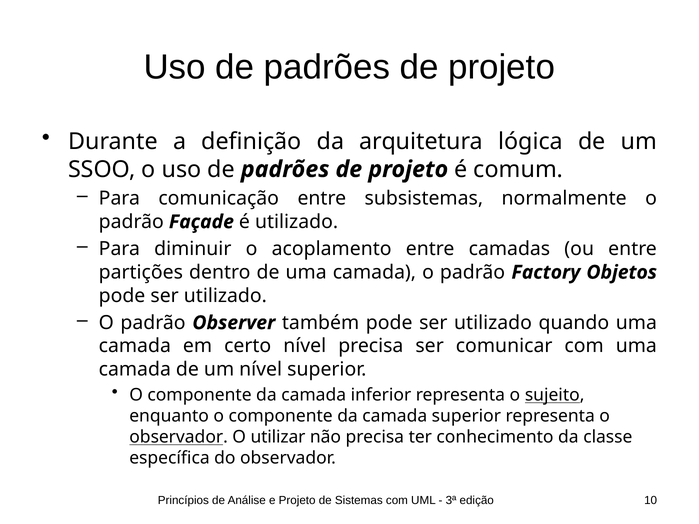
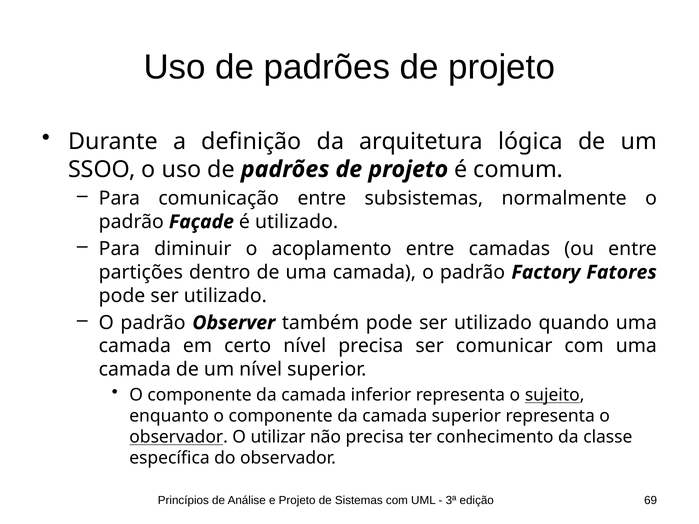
Objetos: Objetos -> Fatores (622, 272)
10: 10 -> 69 (651, 501)
